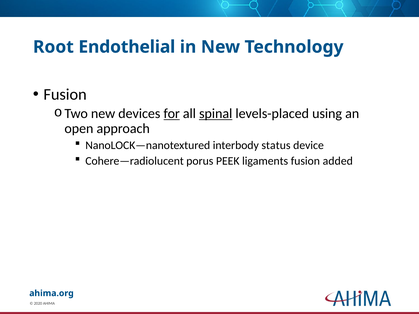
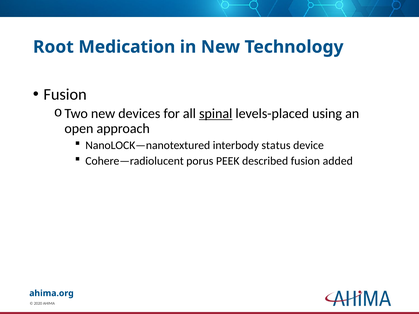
Endothelial: Endothelial -> Medication (127, 47)
for underline: present -> none (172, 114)
ligaments: ligaments -> described (265, 161)
